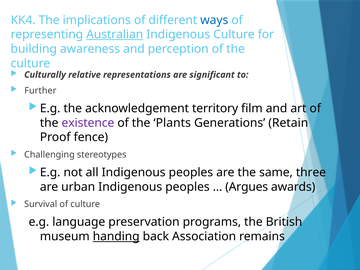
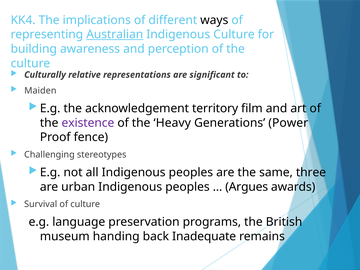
ways colour: blue -> black (214, 20)
Further: Further -> Maiden (40, 91)
Plants: Plants -> Heavy (172, 123)
Retain: Retain -> Power (288, 123)
handing underline: present -> none (116, 236)
Association: Association -> Inadequate (204, 236)
